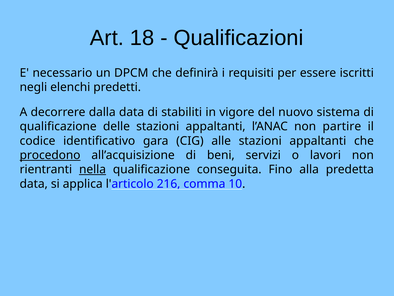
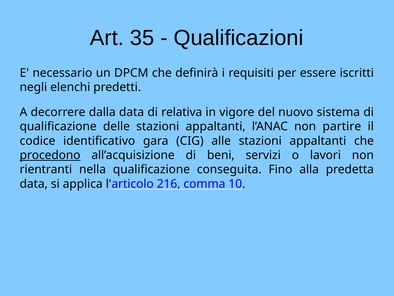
18: 18 -> 35 (142, 38)
stabiliti: stabiliti -> relativa (182, 112)
nella underline: present -> none (93, 169)
